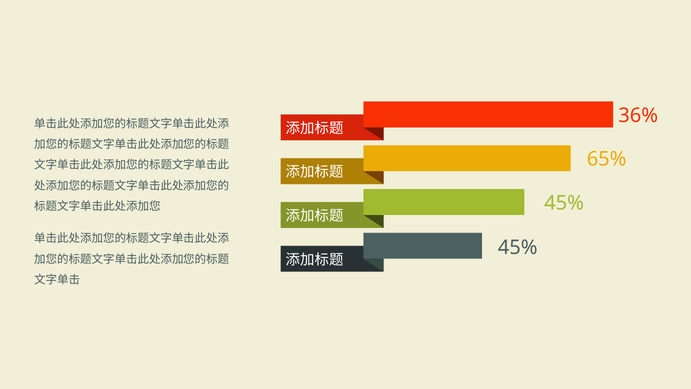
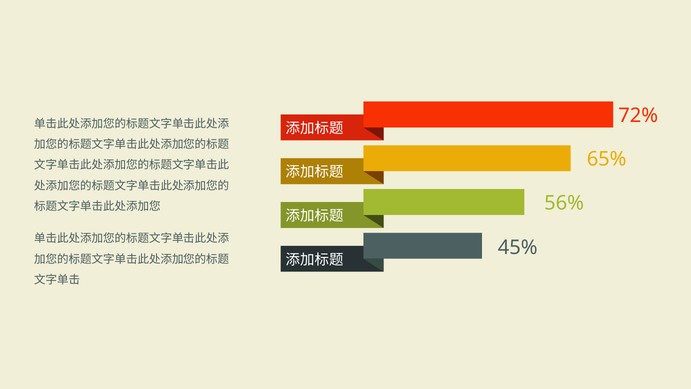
36%: 36% -> 72% (638, 116)
45%: 45% -> 56% (564, 203)
